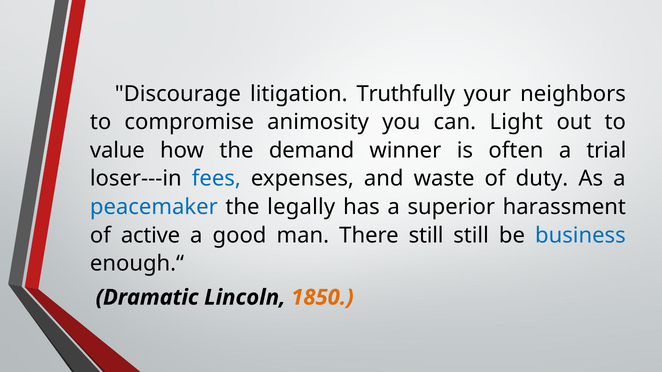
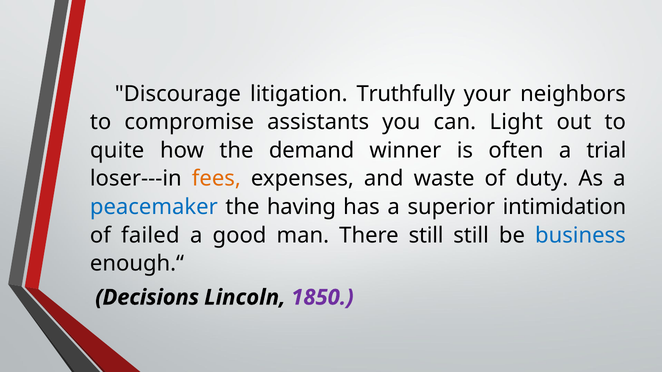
animosity: animosity -> assistants (318, 122)
value: value -> quite (117, 151)
fees colour: blue -> orange (216, 179)
legally: legally -> having (301, 207)
harassment: harassment -> intimidation (564, 207)
active: active -> failed (150, 236)
Dramatic: Dramatic -> Decisions (147, 298)
1850 colour: orange -> purple (322, 298)
